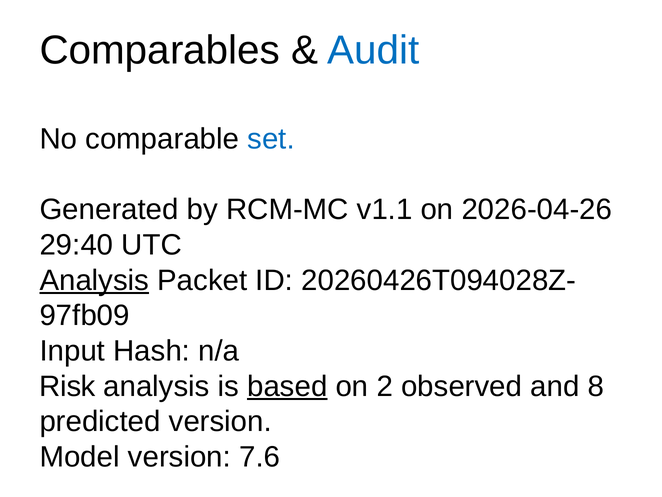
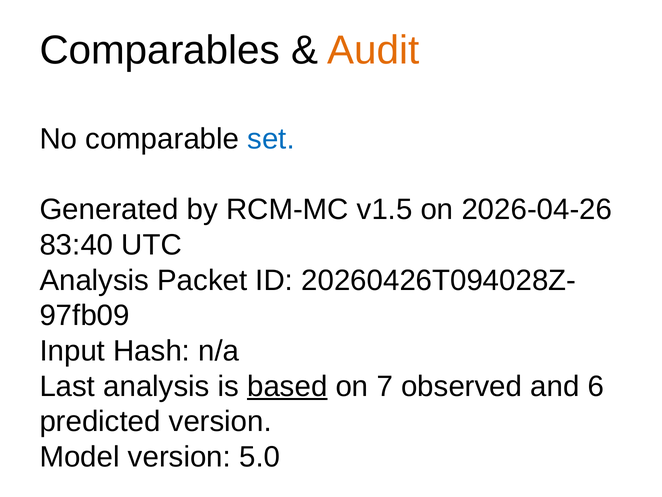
Audit colour: blue -> orange (373, 50)
v1.1: v1.1 -> v1.5 (385, 209)
29:40: 29:40 -> 83:40 (76, 245)
Analysis underline: present -> none (94, 280)
Risk: Risk -> Last (67, 386)
2: 2 -> 7 (385, 386)
8: 8 -> 6 (596, 386)
7.6: 7.6 -> 5.0 (260, 457)
